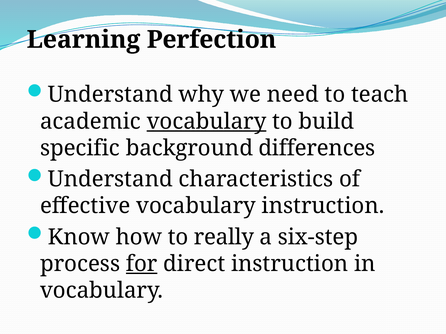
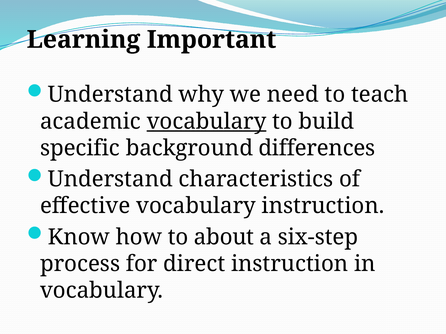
Perfection: Perfection -> Important (211, 40)
really: really -> about (224, 237)
for underline: present -> none (142, 264)
